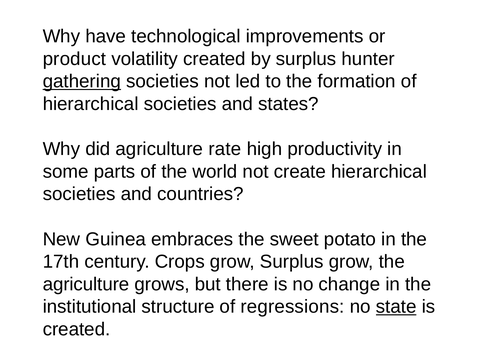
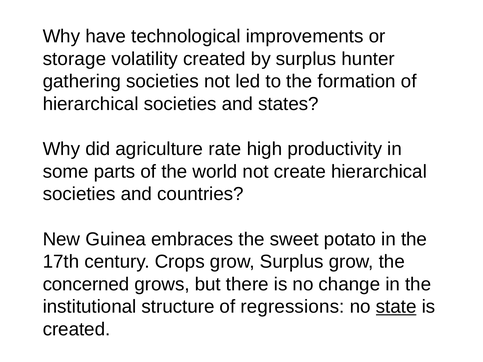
product: product -> storage (74, 59)
gathering underline: present -> none (82, 81)
agriculture: agriculture -> concerned (86, 284)
